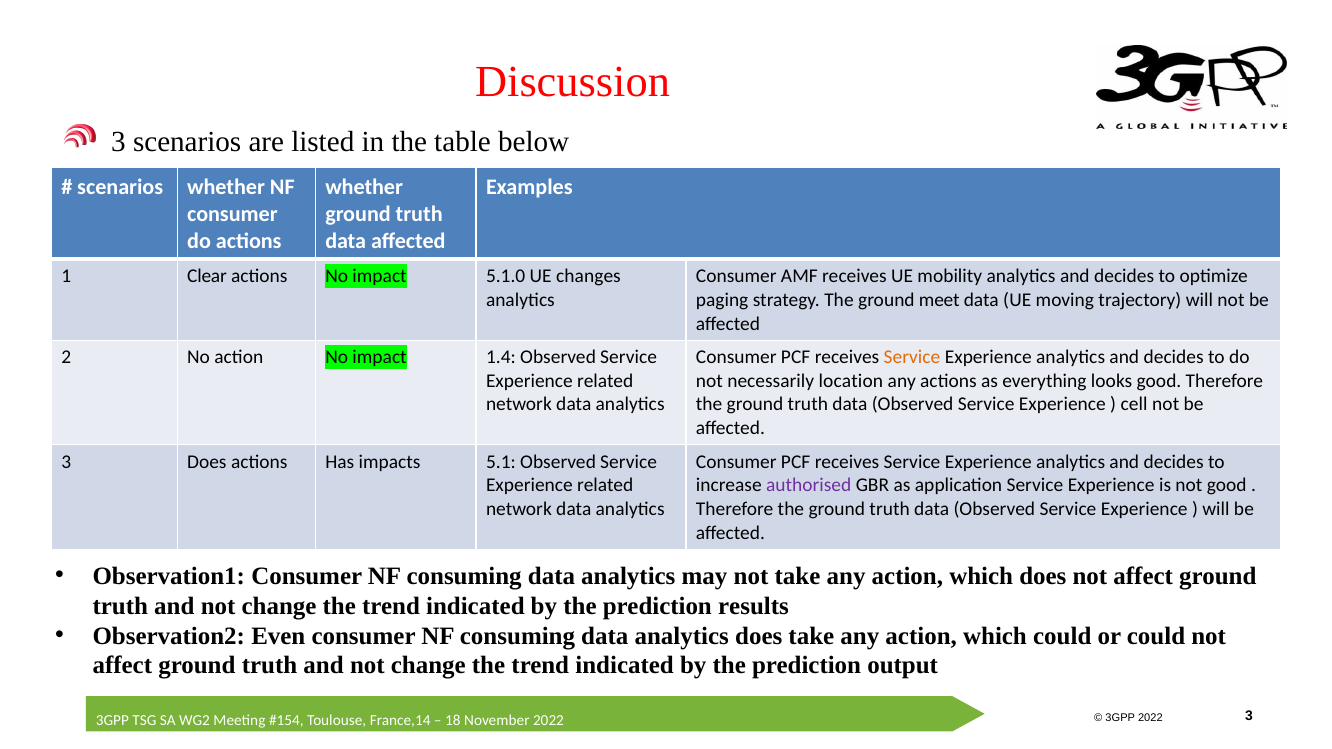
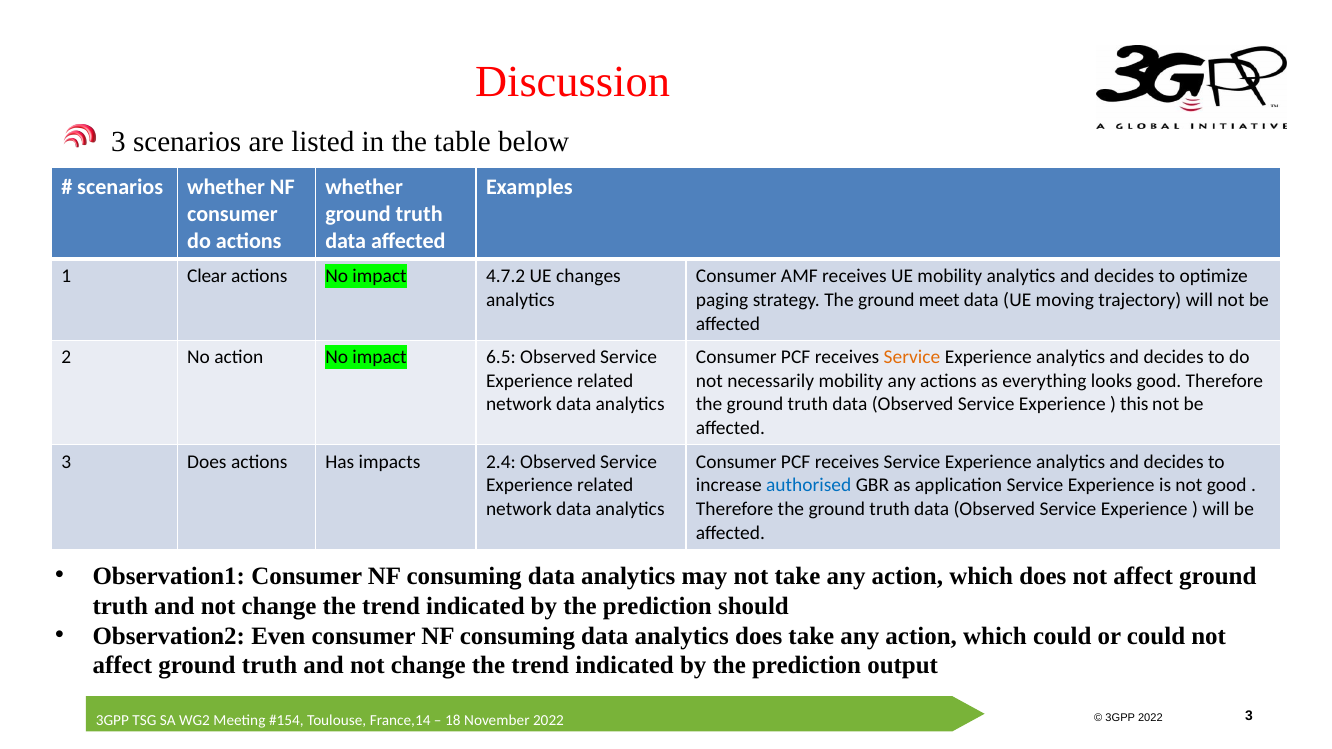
5.1.0: 5.1.0 -> 4.7.2 (506, 276)
1.4: 1.4 -> 6.5 (501, 357)
necessarily location: location -> mobility (851, 381)
cell: cell -> this (1134, 405)
5.1: 5.1 -> 2.4 (501, 462)
authorised colour: purple -> blue (809, 486)
results: results -> should (754, 606)
